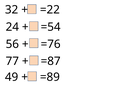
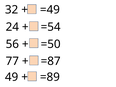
=22: =22 -> =49 (50, 10)
=76: =76 -> =50 (51, 44)
